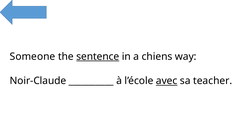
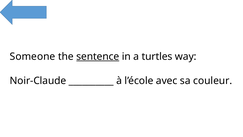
chiens: chiens -> turtles (157, 56)
avec underline: present -> none (167, 81)
teacher: teacher -> couleur (213, 81)
